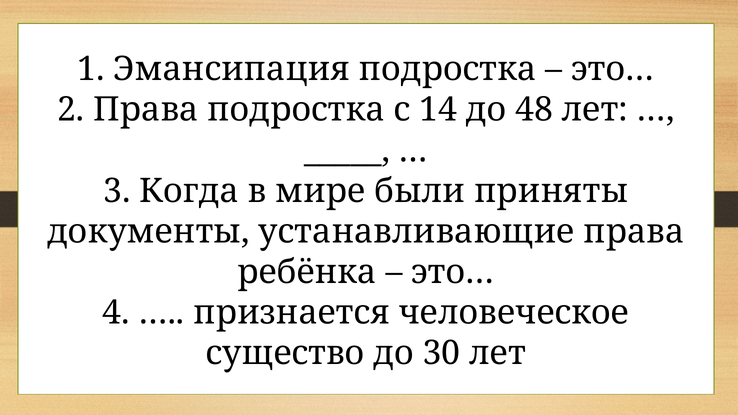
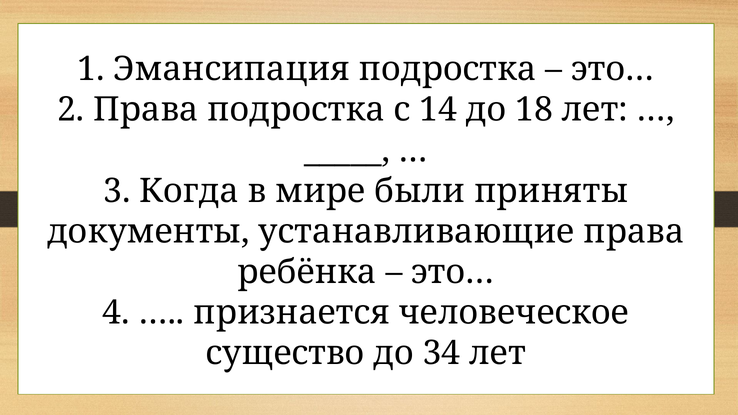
48: 48 -> 18 (534, 110)
30: 30 -> 34 (441, 353)
